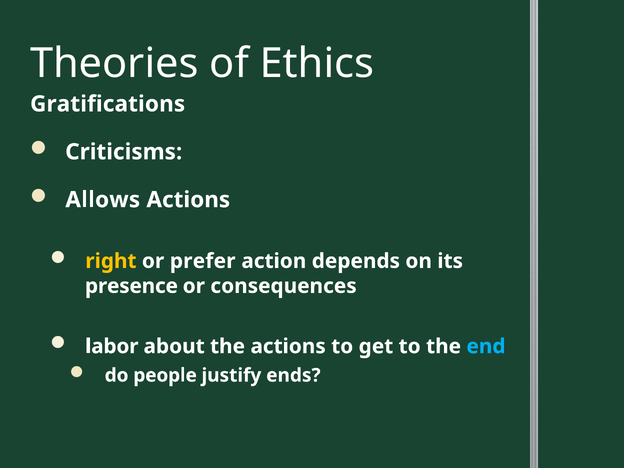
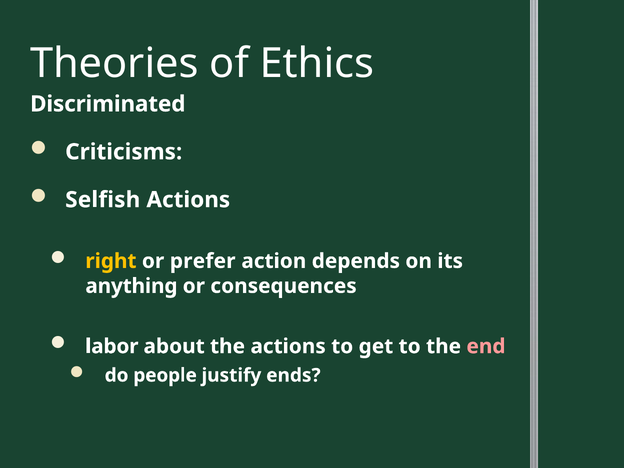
Gratifications: Gratifications -> Discriminated (108, 104)
Allows: Allows -> Selfish (103, 200)
presence: presence -> anything (131, 286)
end colour: light blue -> pink (486, 346)
